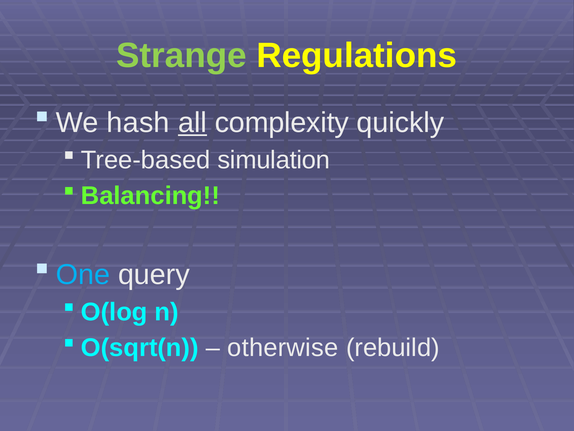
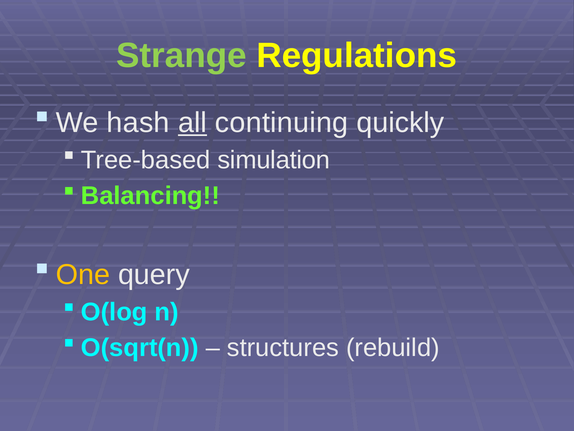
complexity: complexity -> continuing (282, 122)
One colour: light blue -> yellow (83, 274)
otherwise: otherwise -> structures (283, 347)
